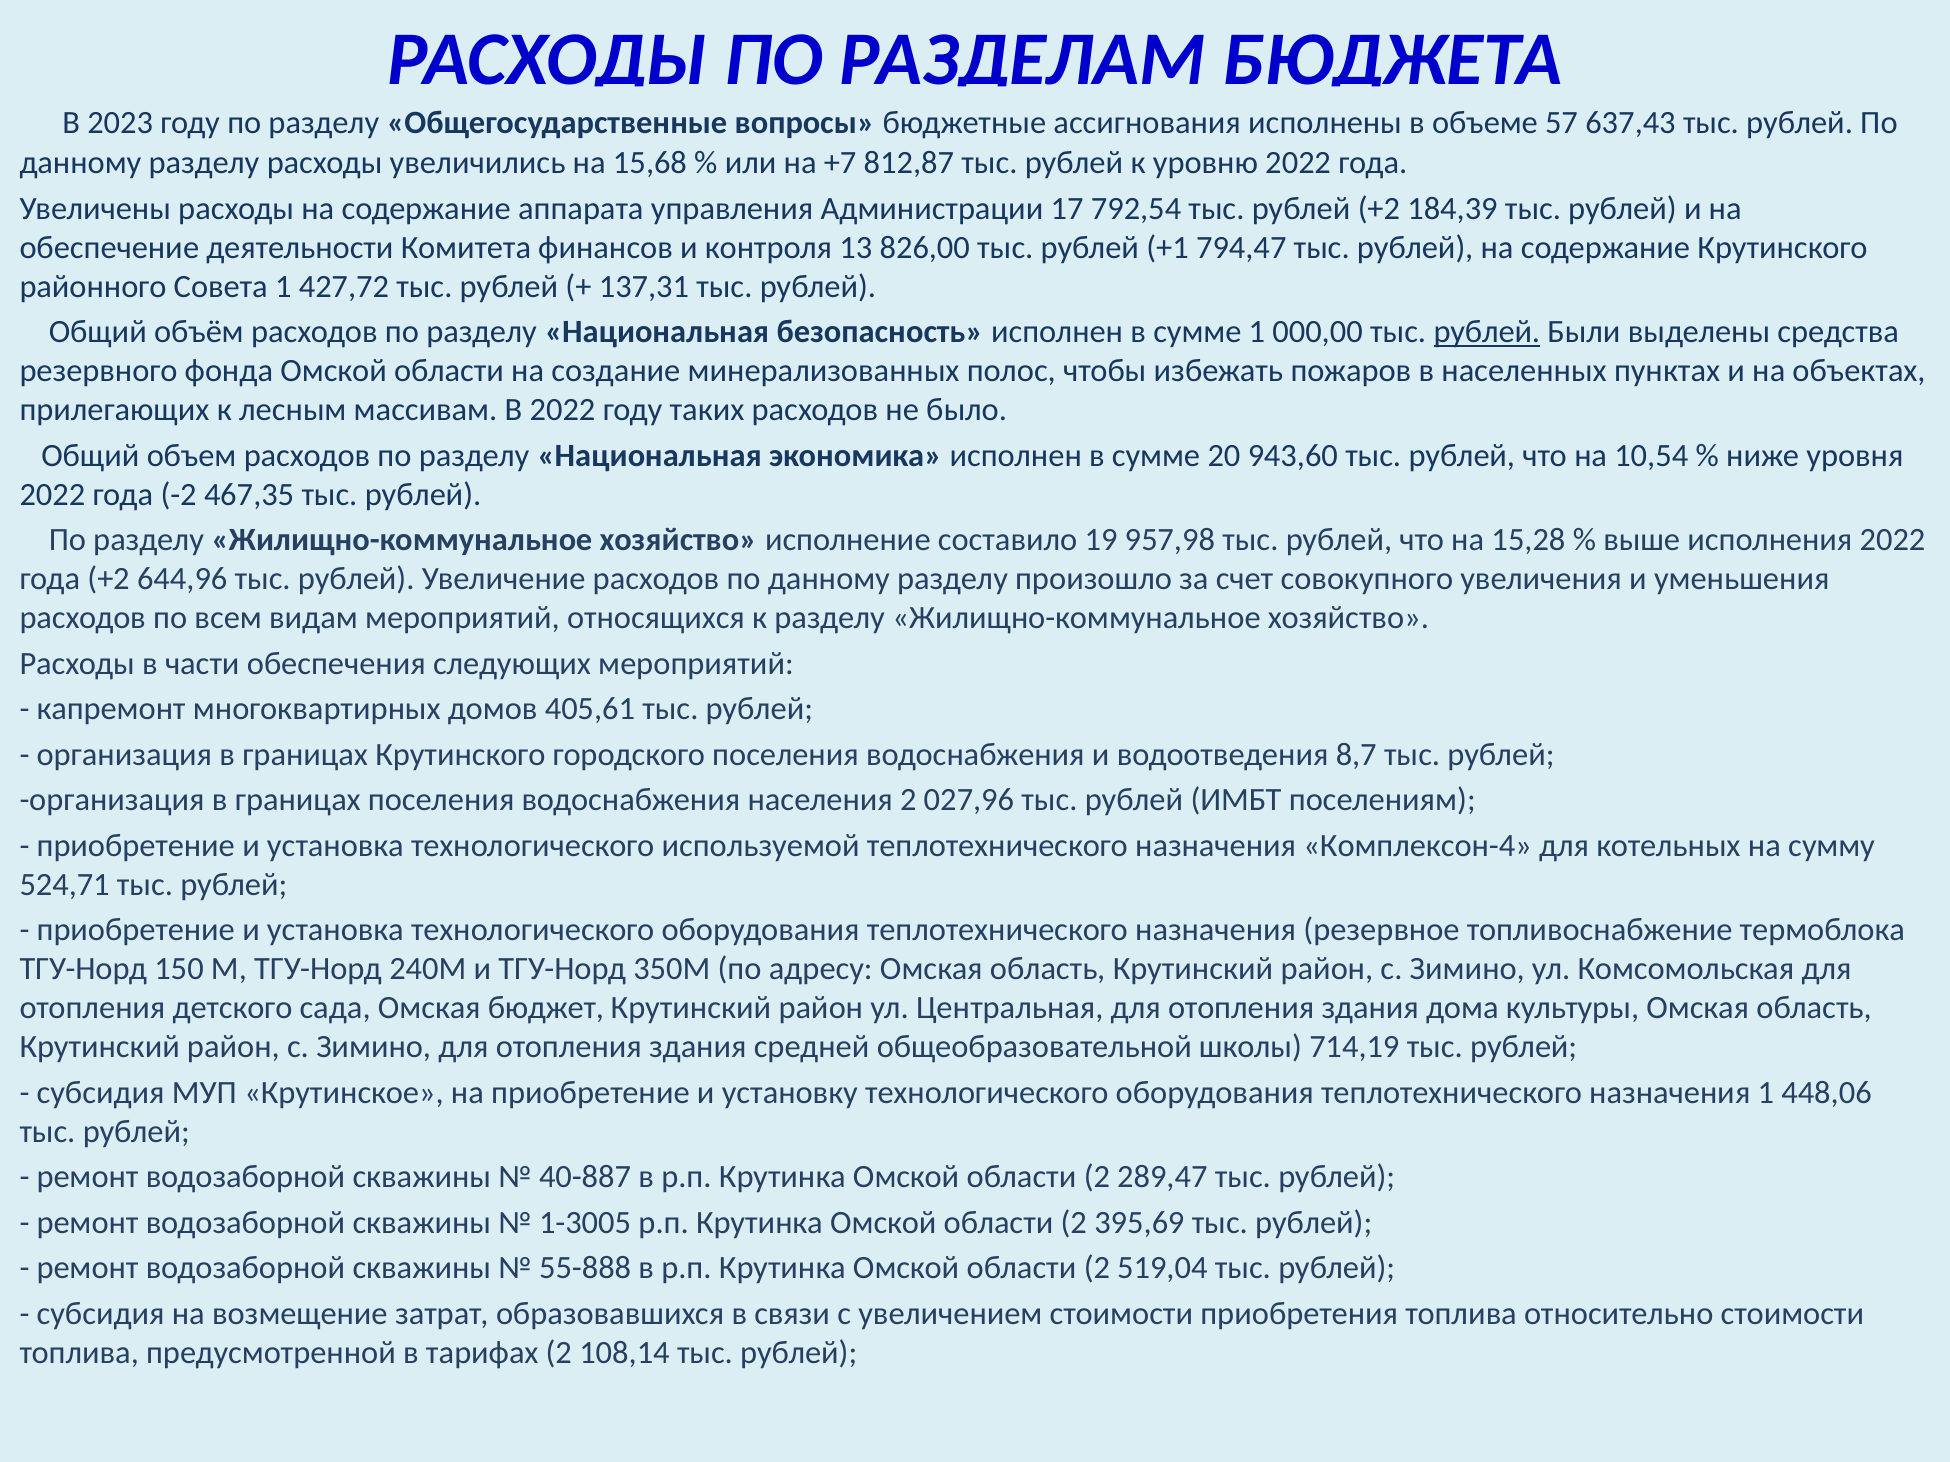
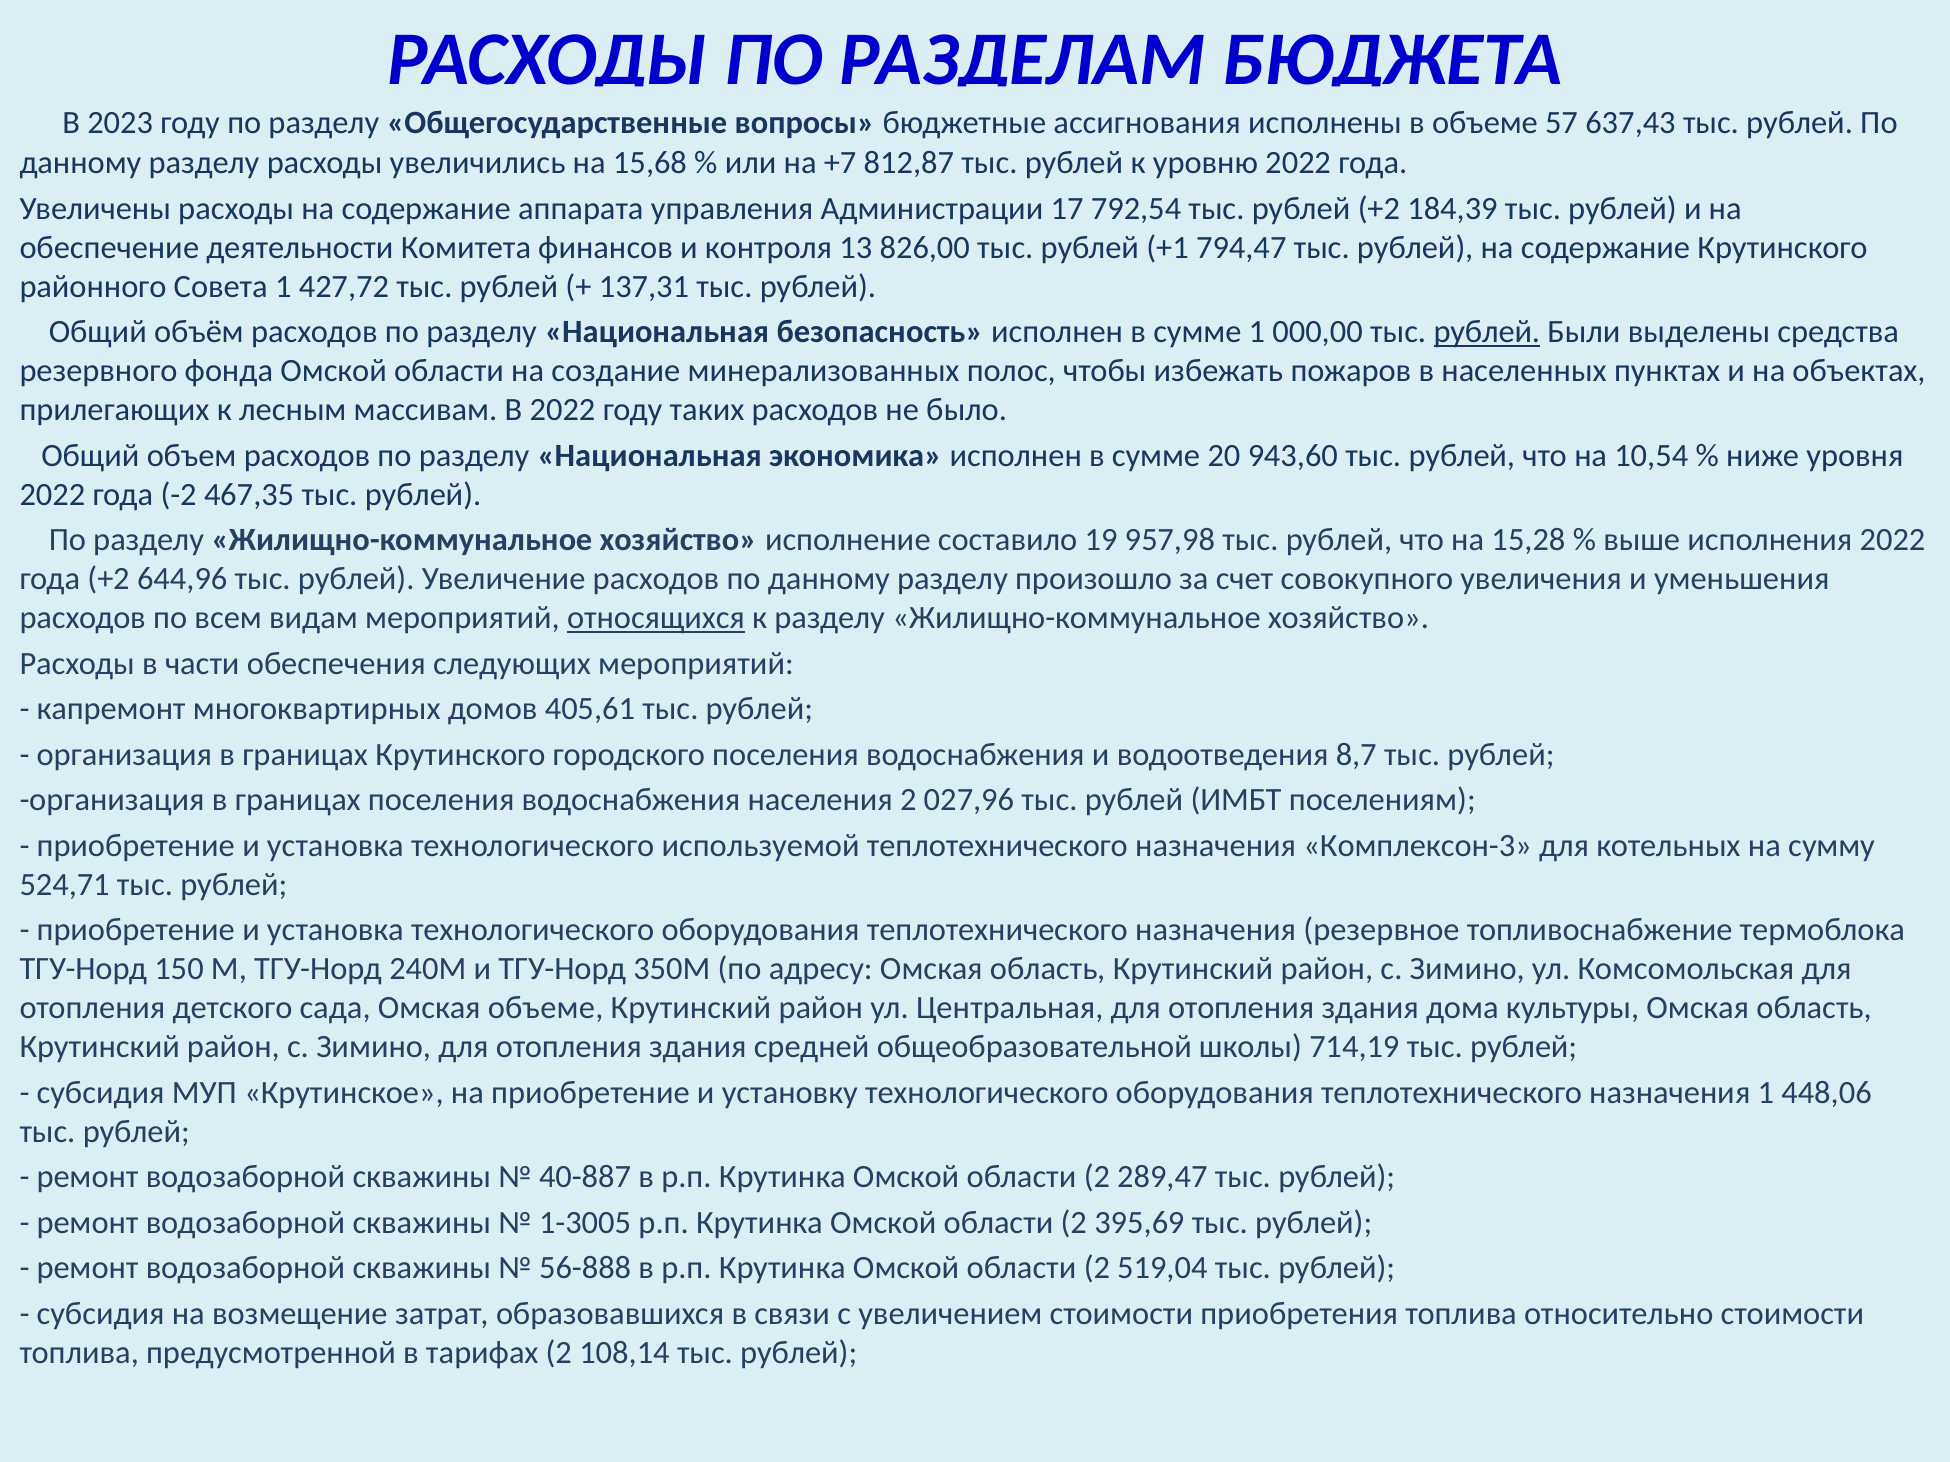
относящихся underline: none -> present (656, 618)
Комплексон-4: Комплексон-4 -> Комплексон-3 (1418, 846)
Омская бюджет: бюджет -> объеме (546, 1009)
55-888: 55-888 -> 56-888 (585, 1269)
